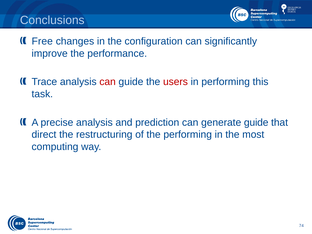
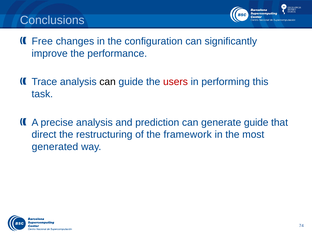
can colour: red -> black (108, 82)
the performing: performing -> framework (188, 135)
computing: computing -> generated (55, 147)
